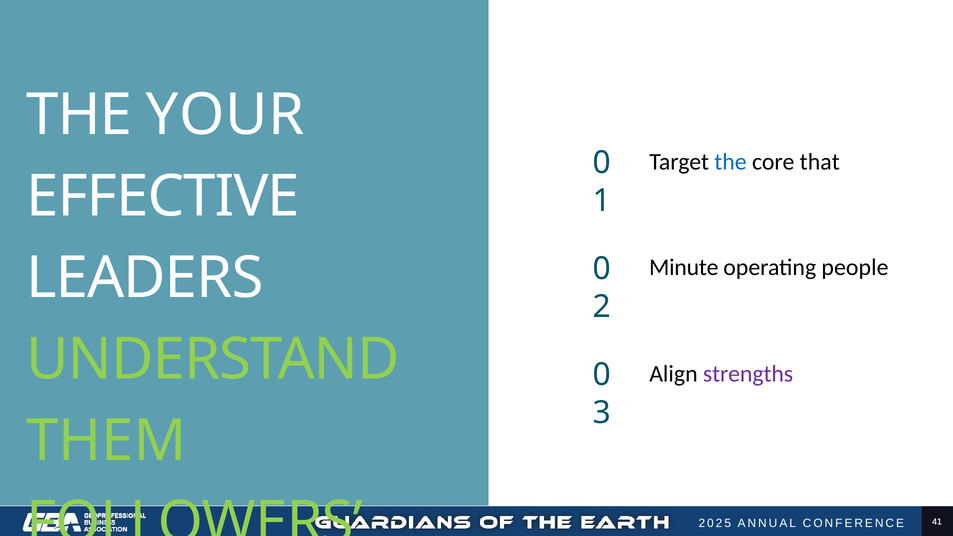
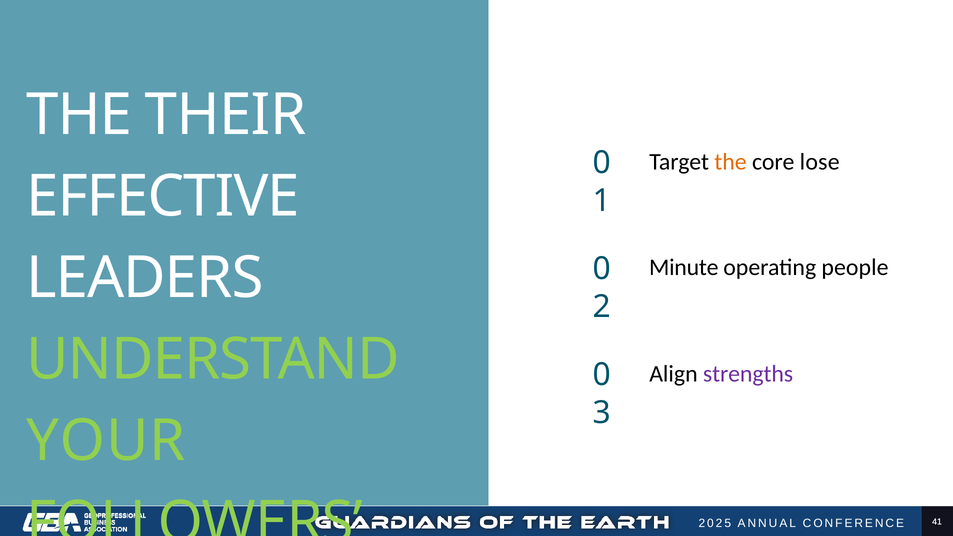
YOUR: YOUR -> THEIR (226, 115)
the colour: blue -> orange (731, 162)
that: that -> lose (820, 162)
THEM: THEM -> YOUR (106, 441)
